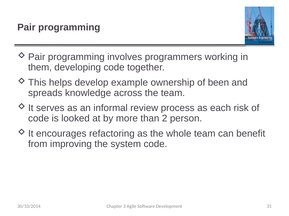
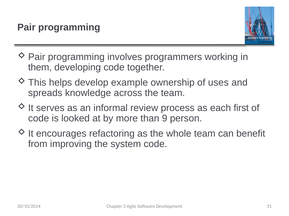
been: been -> uses (218, 83)
risk: risk -> first (241, 108)
2: 2 -> 9 (165, 119)
